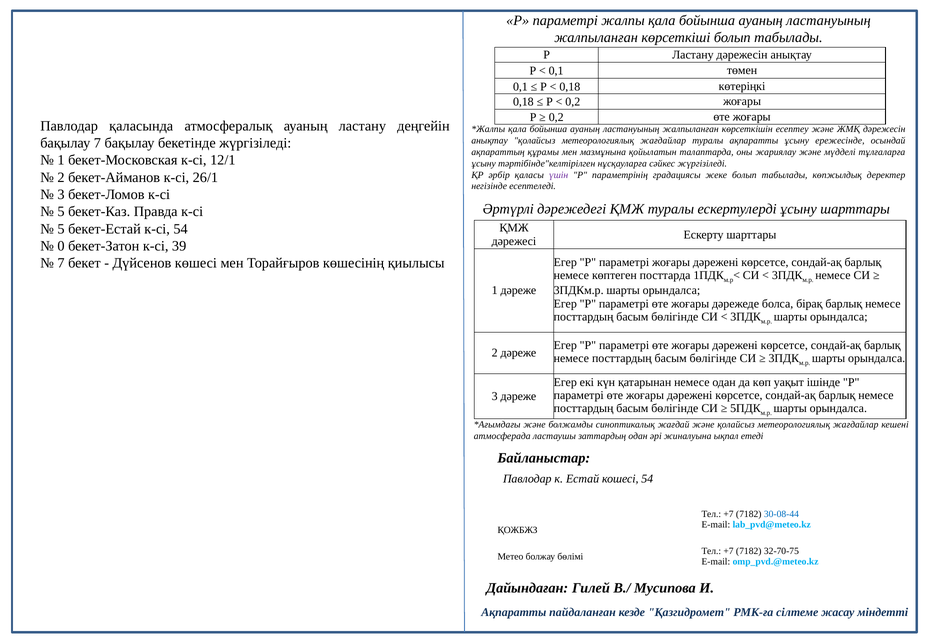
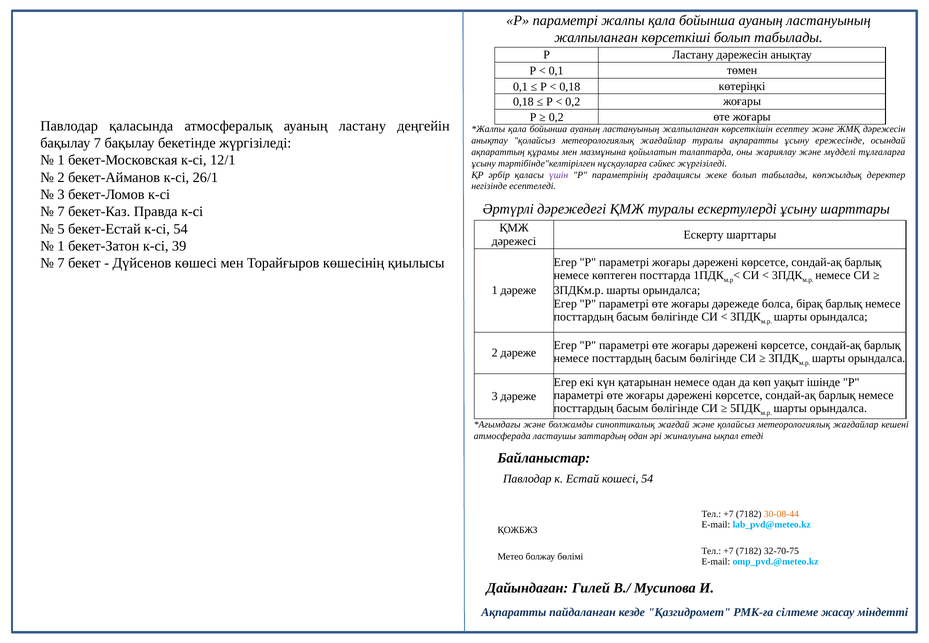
5: 5 -> 7 (61, 212)
0: 0 -> 1 (61, 246)
30-08-44 colour: blue -> orange (781, 514)
